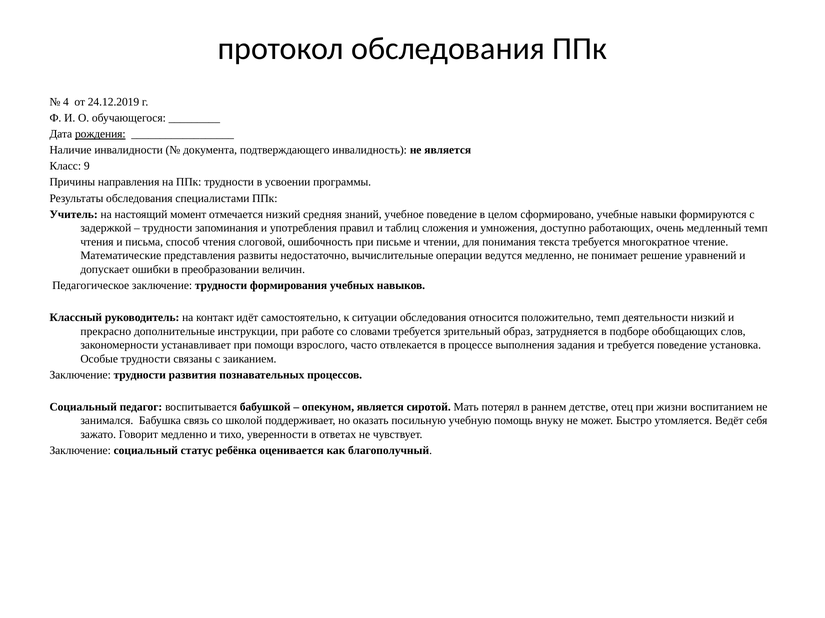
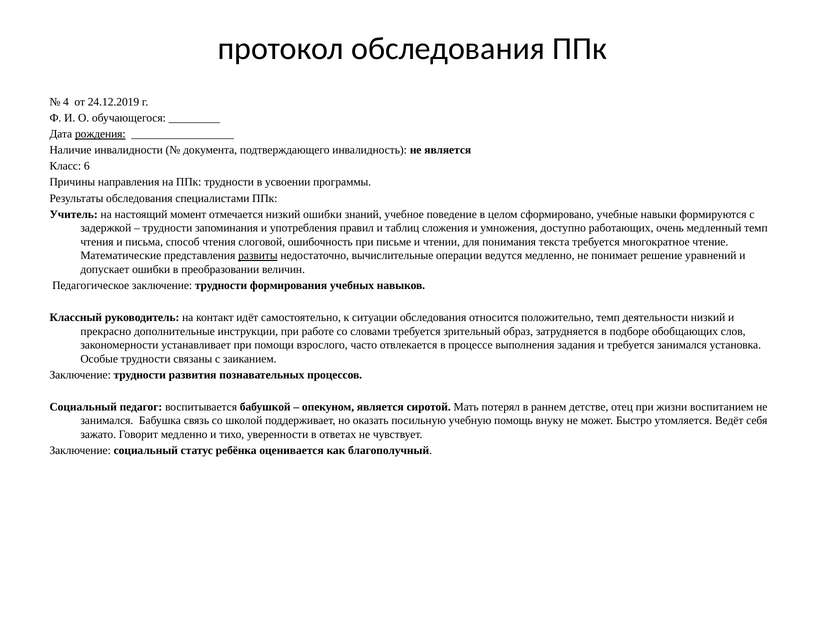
9: 9 -> 6 (87, 166)
низкий средняя: средняя -> ошибки (323, 215)
развиты underline: none -> present (258, 256)
требуется поведение: поведение -> занимался (682, 345)
